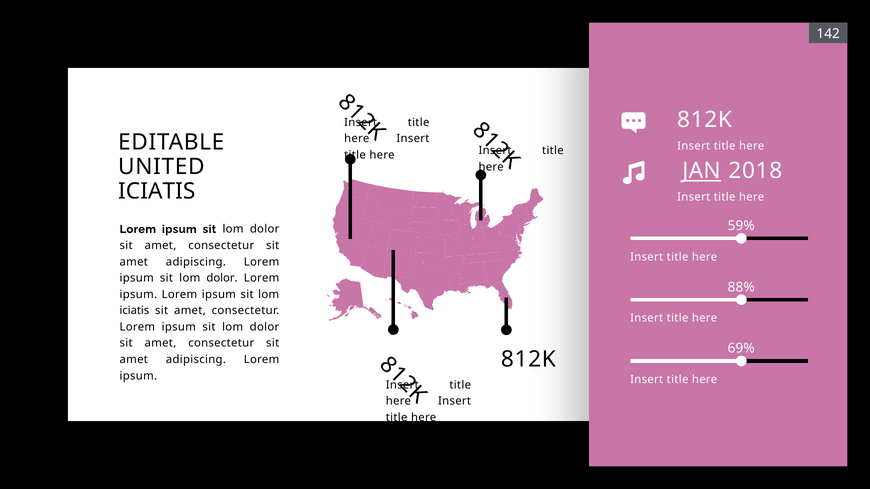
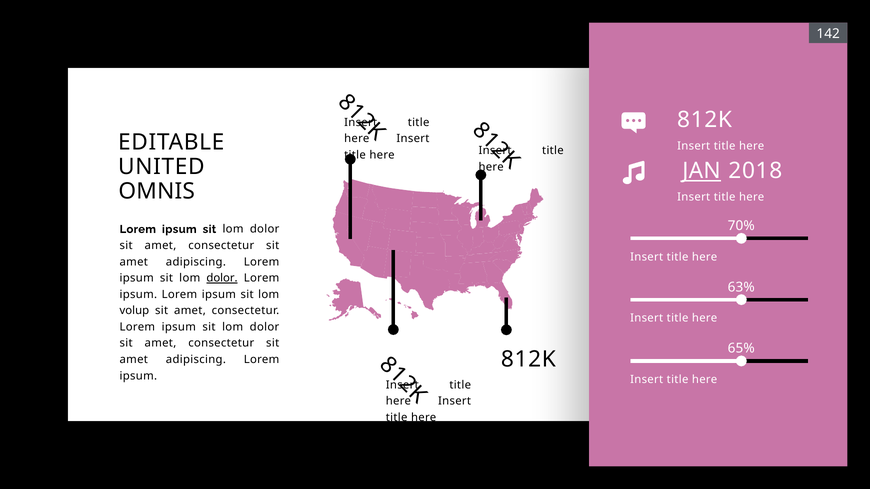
ICIATIS: ICIATIS -> OMNIS (157, 191)
59%: 59% -> 70% (741, 226)
dolor underline: none -> present (222, 278)
88%: 88% -> 63% (741, 287)
iciatis: iciatis -> volup (134, 311)
69%: 69% -> 65% (741, 349)
